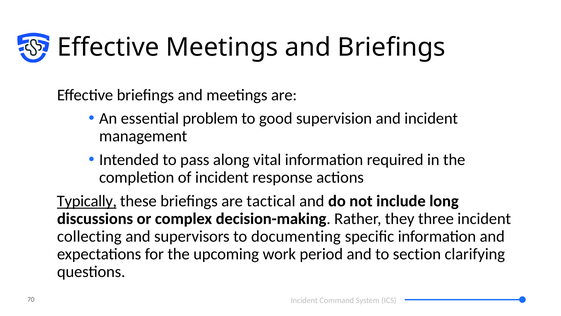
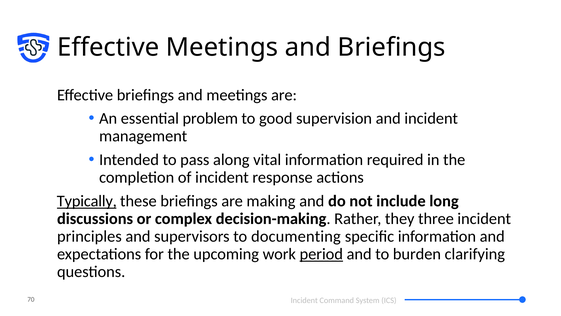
tactical: tactical -> making (271, 201)
collecting: collecting -> principles (89, 236)
period underline: none -> present (321, 254)
section: section -> burden (417, 254)
